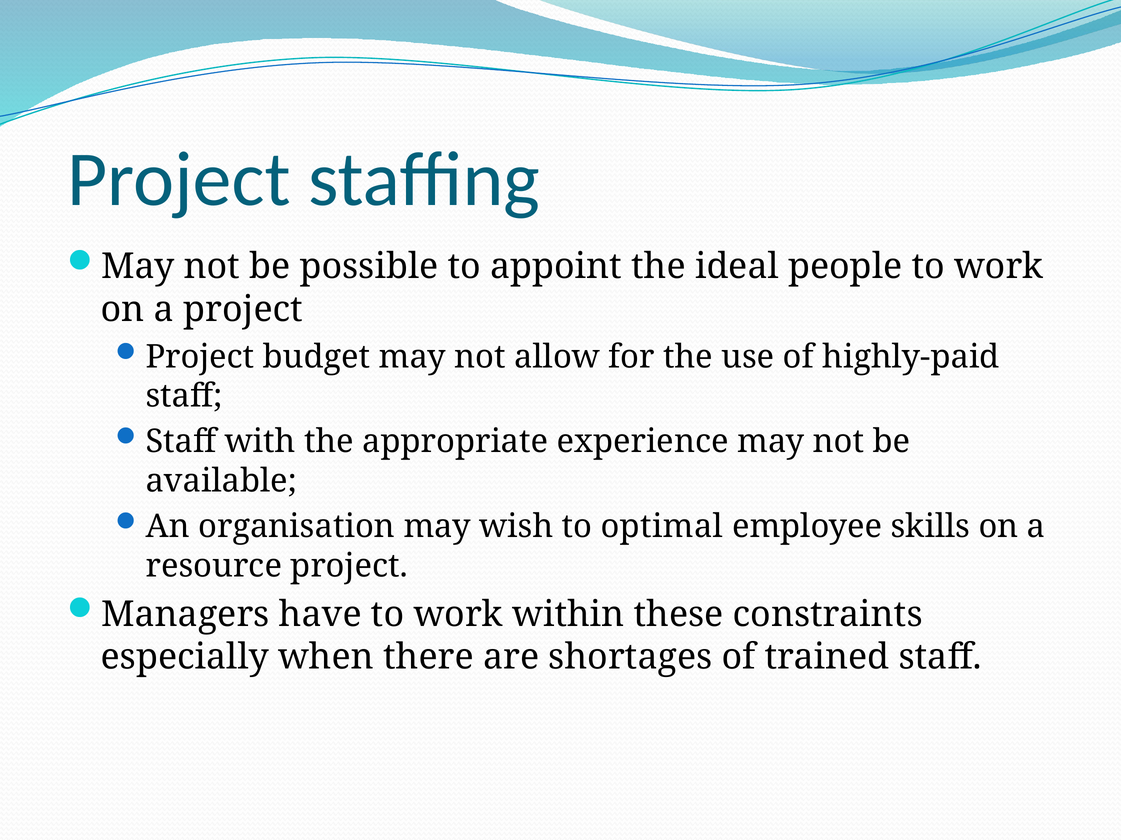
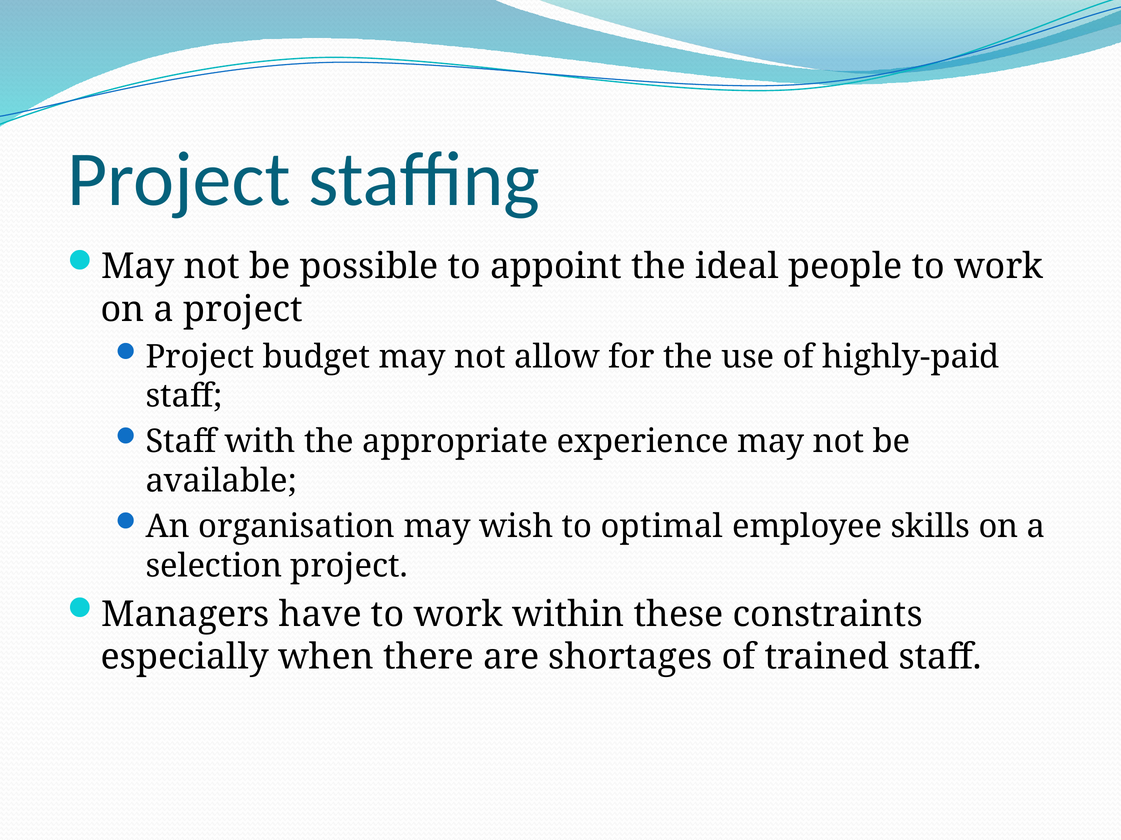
resource: resource -> selection (214, 566)
